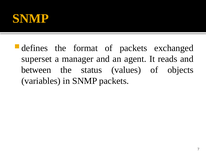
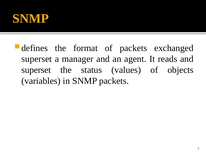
between: between -> superset (36, 70)
